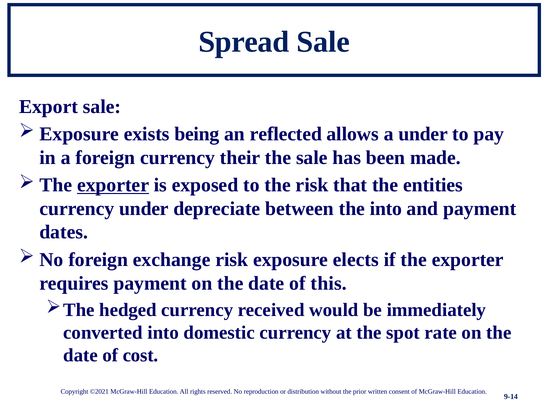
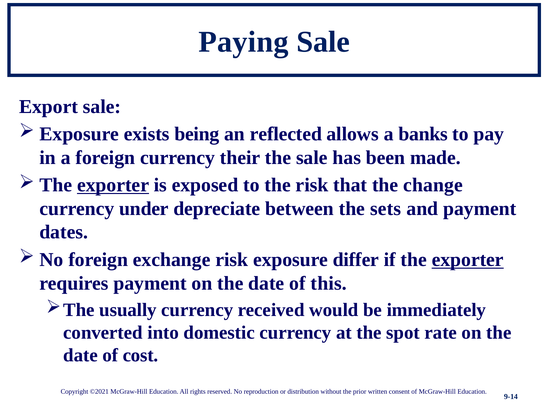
Spread: Spread -> Paying (243, 42)
a under: under -> banks (423, 134)
entities: entities -> change (433, 185)
the into: into -> sets (386, 209)
elects: elects -> differ (356, 260)
exporter underline: none -> present (468, 260)
hedged: hedged -> usually (128, 310)
